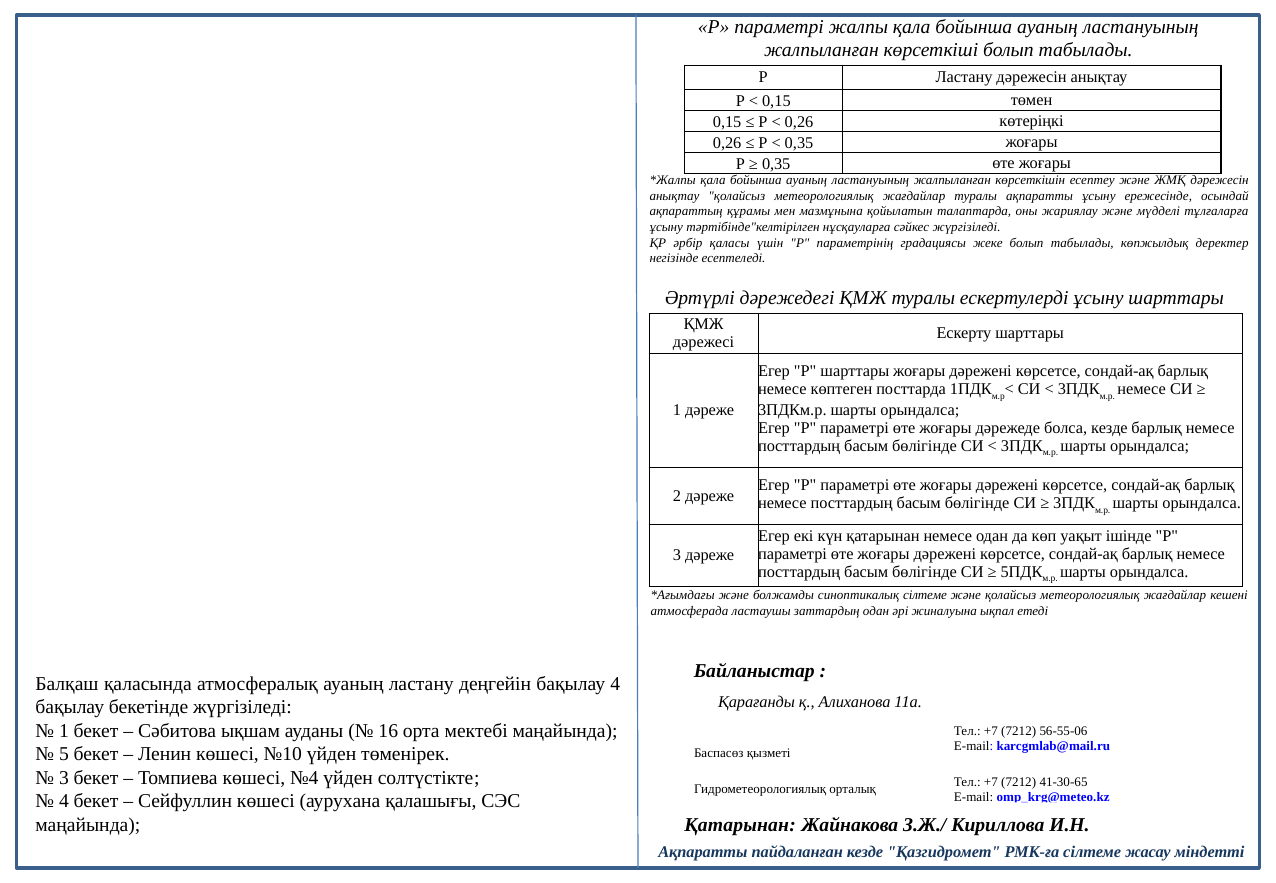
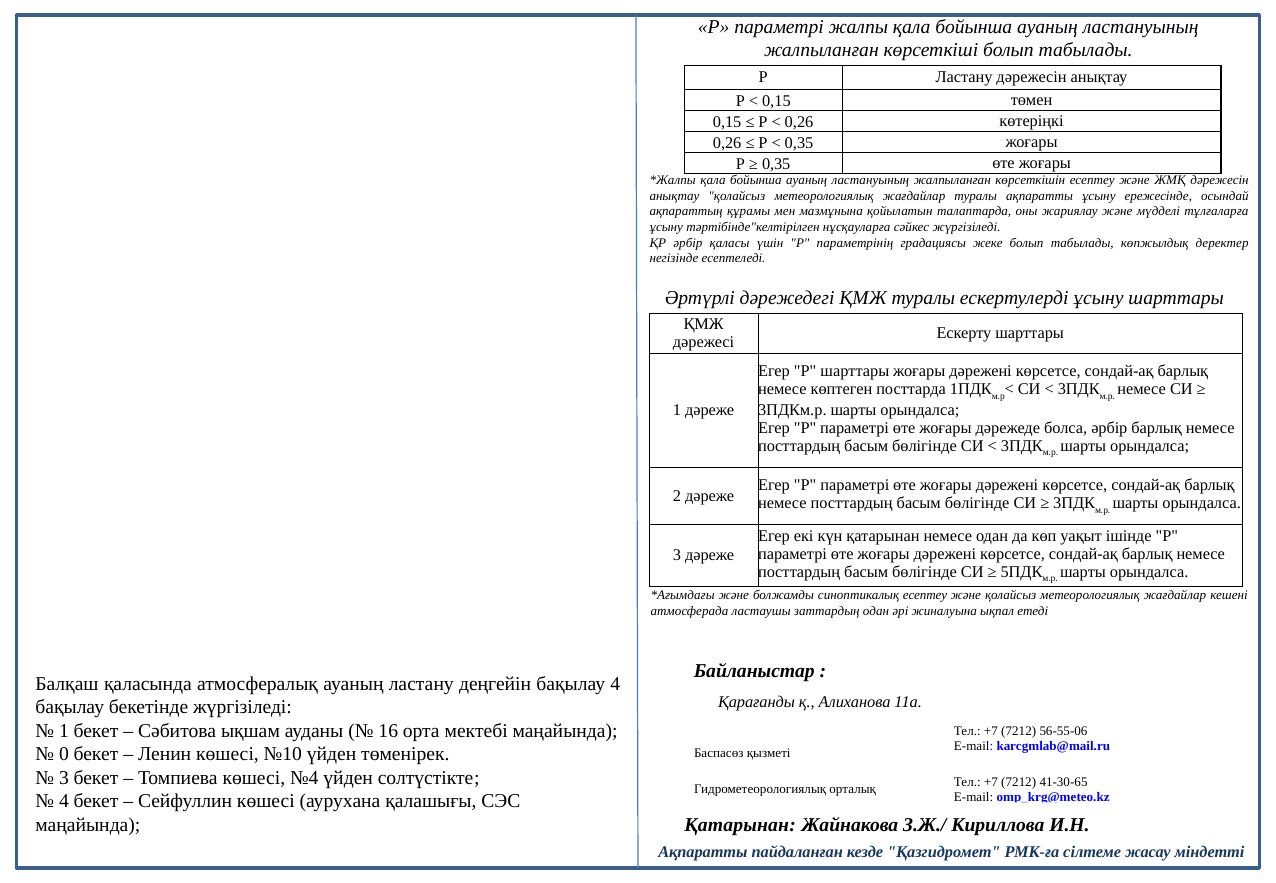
болса кезде: кезде -> әрбір (1109, 428)
синоптикалық сілтеме: сілтеме -> есептеу (925, 596)
5: 5 -> 0 (64, 755)
